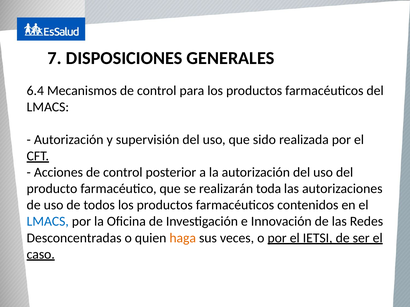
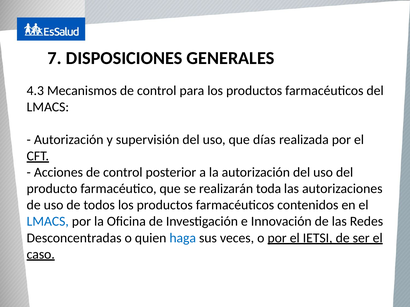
6.4: 6.4 -> 4.3 (35, 91)
sido: sido -> días (264, 140)
haga colour: orange -> blue (183, 238)
